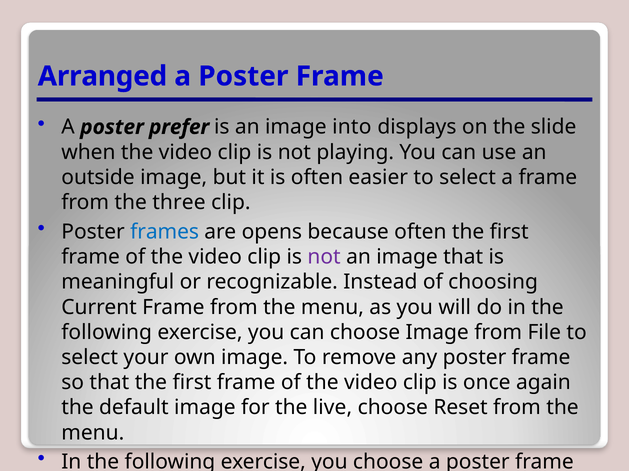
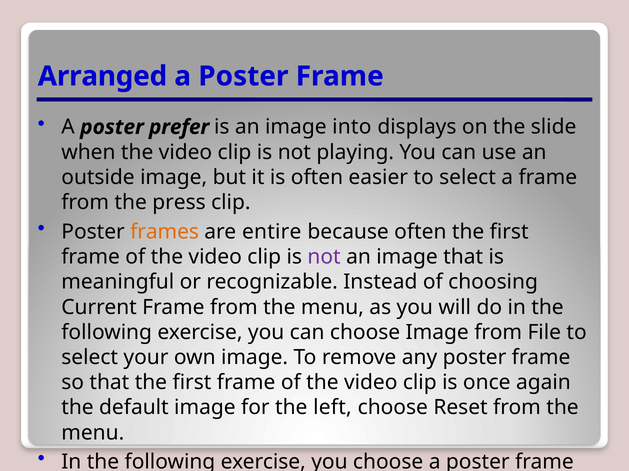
three: three -> press (179, 203)
frames colour: blue -> orange (165, 232)
opens: opens -> entire (272, 232)
live: live -> left (332, 408)
